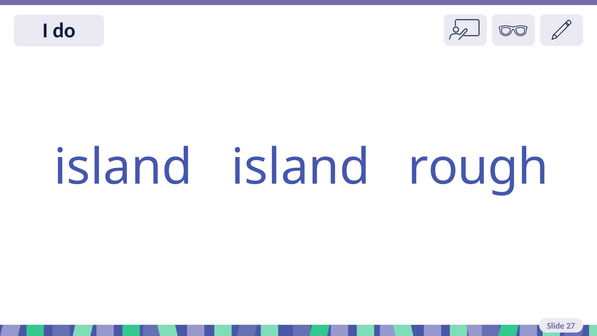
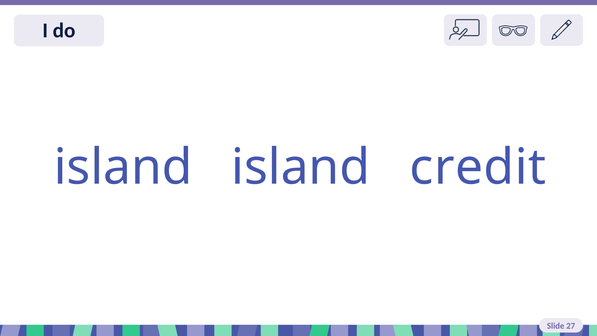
rough: rough -> credit (478, 167)
